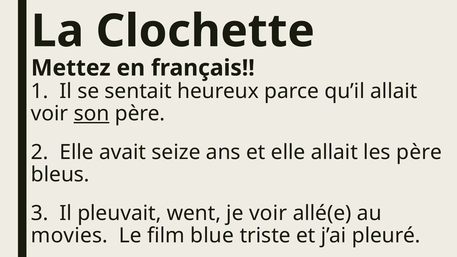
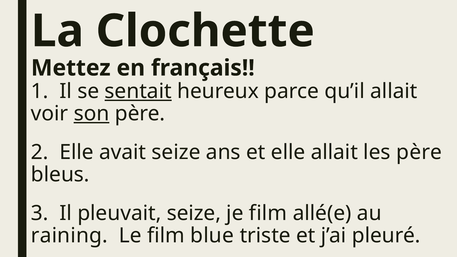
sentait underline: none -> present (138, 91)
pleuvait went: went -> seize (194, 213)
je voir: voir -> film (268, 213)
movies: movies -> raining (69, 236)
